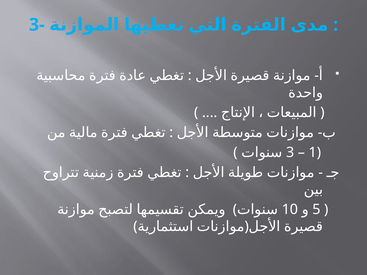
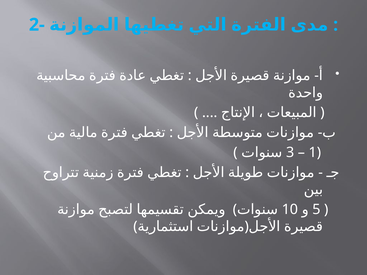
3-: 3- -> 2- (37, 25)
